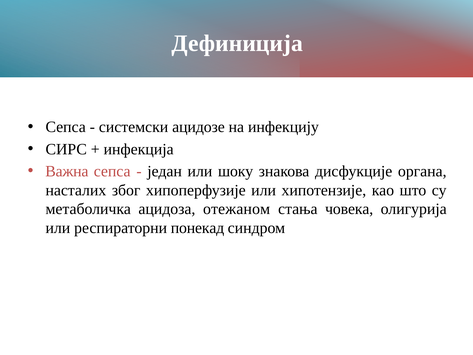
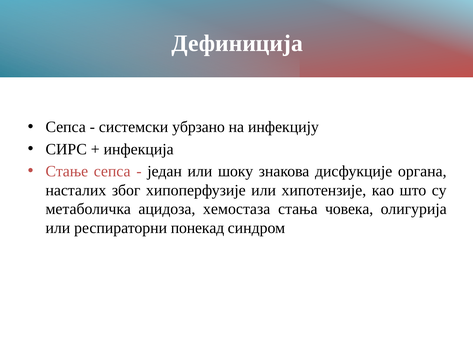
ацидозе: ацидозе -> убрзано (198, 127)
Важна: Важна -> Стање (67, 171)
отежаном: отежаном -> хемостаза (237, 209)
